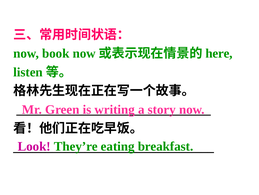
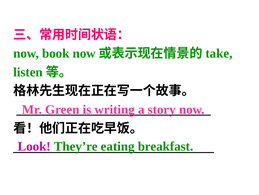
here: here -> take (219, 53)
